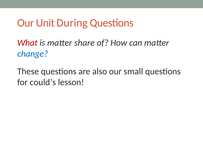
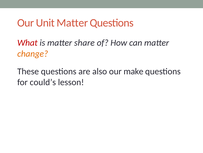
Unit During: During -> Matter (72, 23)
change colour: blue -> orange (33, 53)
small: small -> make (133, 71)
